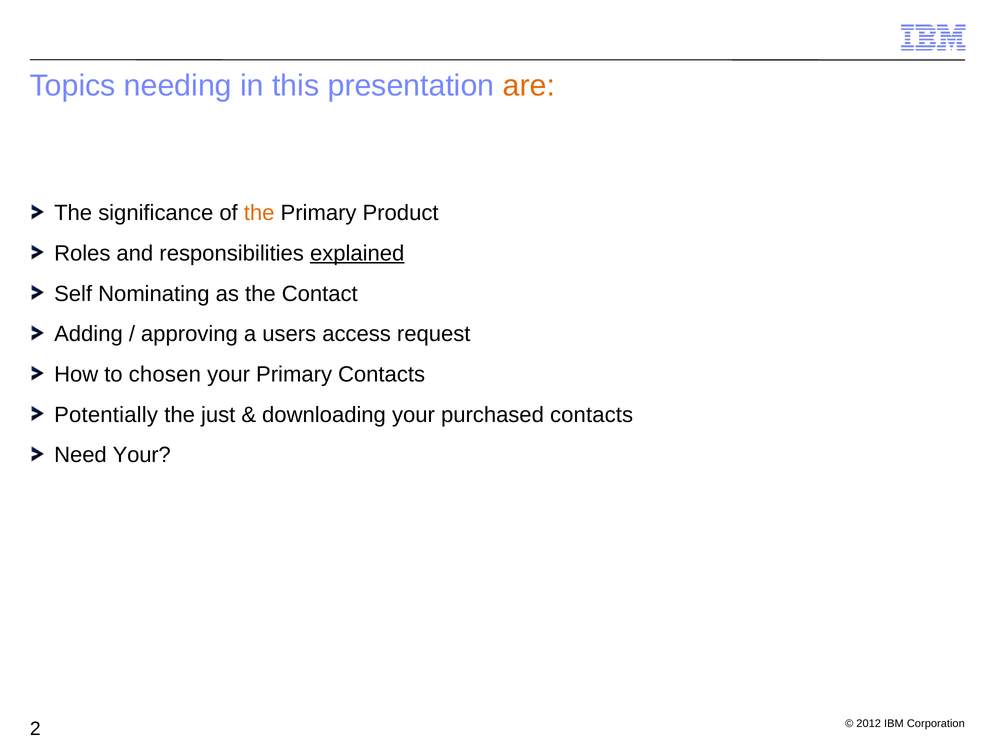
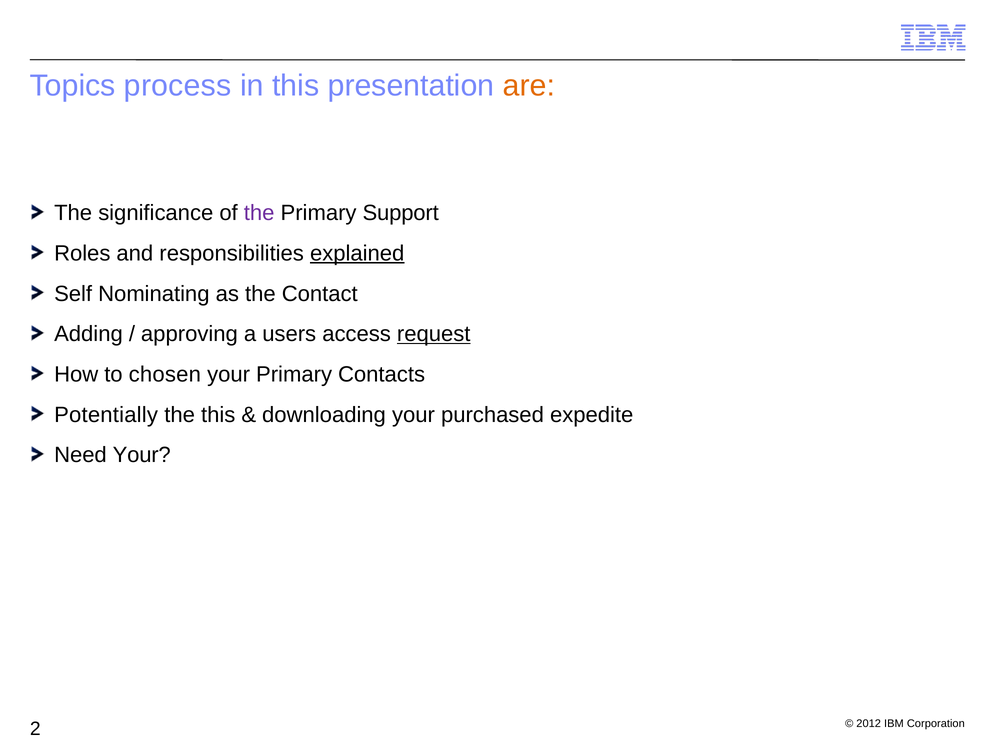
needing: needing -> process (178, 86)
the colour: orange -> purple (259, 213)
Product: Product -> Support (401, 213)
request underline: none -> present (434, 334)
the just: just -> this (218, 415)
purchased contacts: contacts -> expedite (592, 415)
